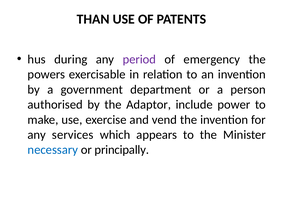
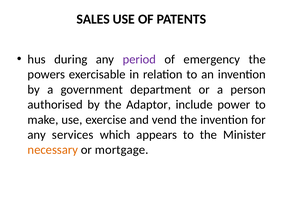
THAN: THAN -> SALES (93, 19)
necessary colour: blue -> orange (53, 150)
principally: principally -> mortgage (122, 150)
